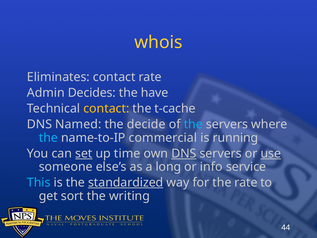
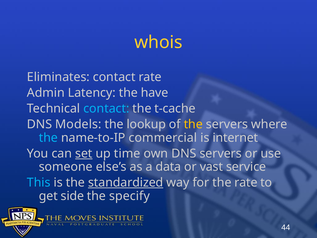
Decides: Decides -> Latency (92, 93)
contact colour: yellow -> light blue (106, 108)
Named: Named -> Models (78, 124)
decide: decide -> lookup (146, 124)
the colour: light blue -> yellow (193, 124)
running: running -> internet (235, 138)
DNS underline: present -> none (184, 153)
use underline: present -> none (271, 153)
long: long -> data (168, 167)
info: info -> vast (211, 167)
sort: sort -> side (72, 196)
writing: writing -> specify (129, 196)
